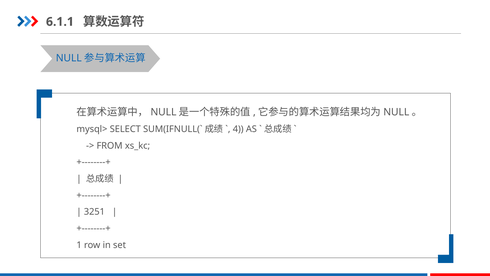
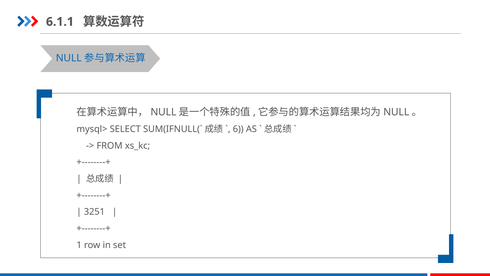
4: 4 -> 6 (238, 129)
